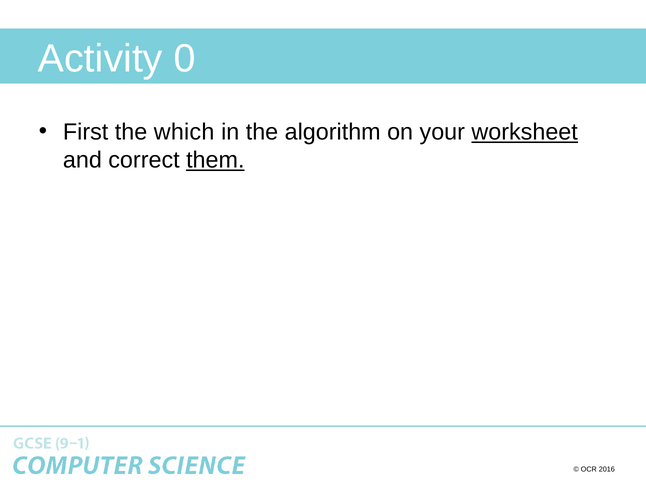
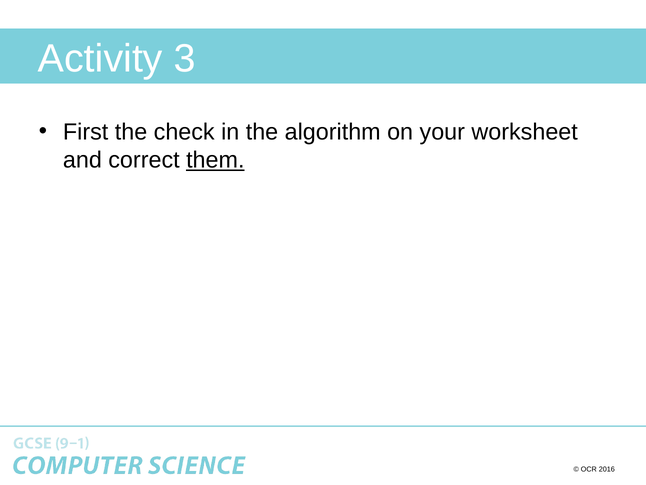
0: 0 -> 3 (185, 59)
which: which -> check (184, 132)
worksheet underline: present -> none (525, 132)
